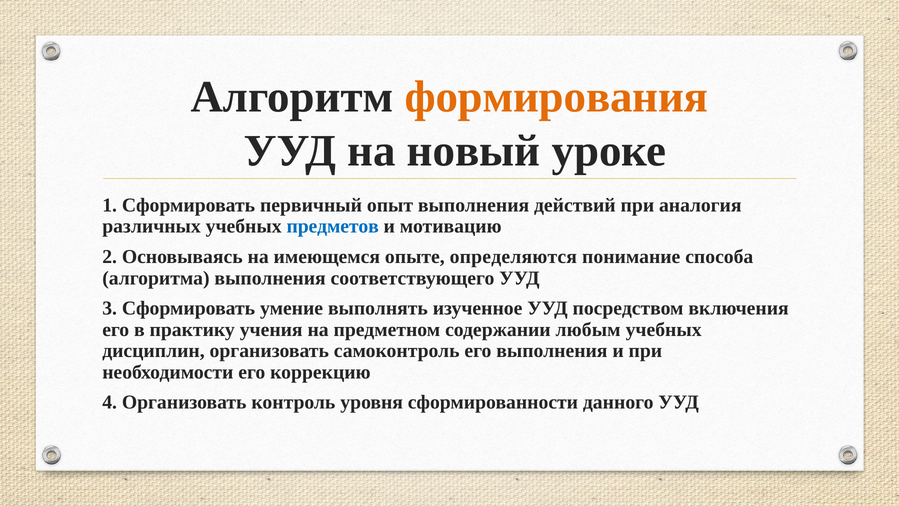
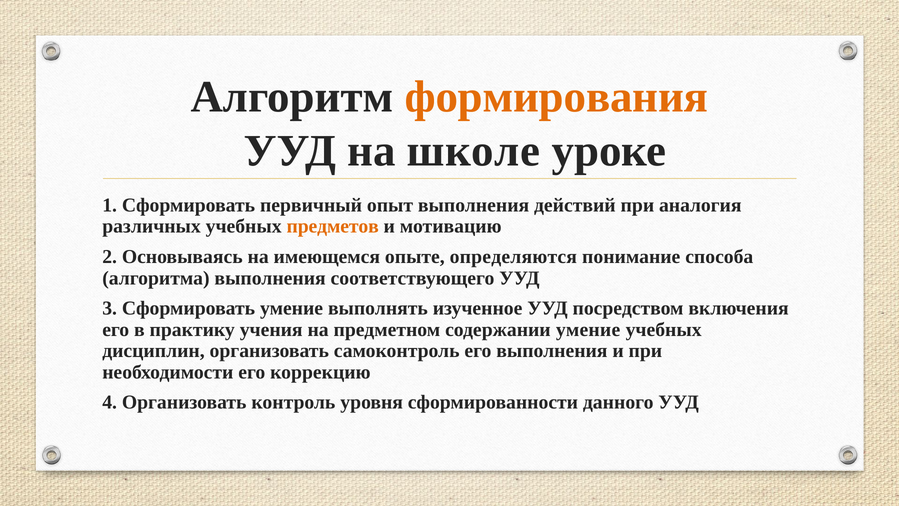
новый: новый -> школе (473, 151)
предметов colour: blue -> orange (333, 226)
содержании любым: любым -> умение (588, 329)
